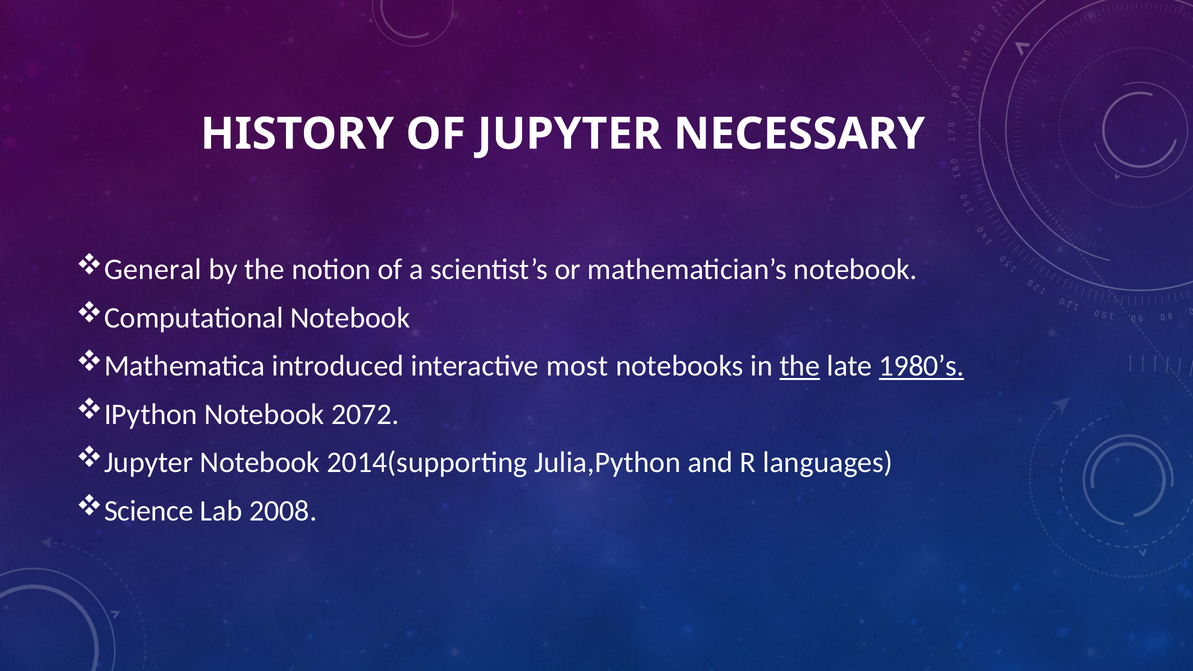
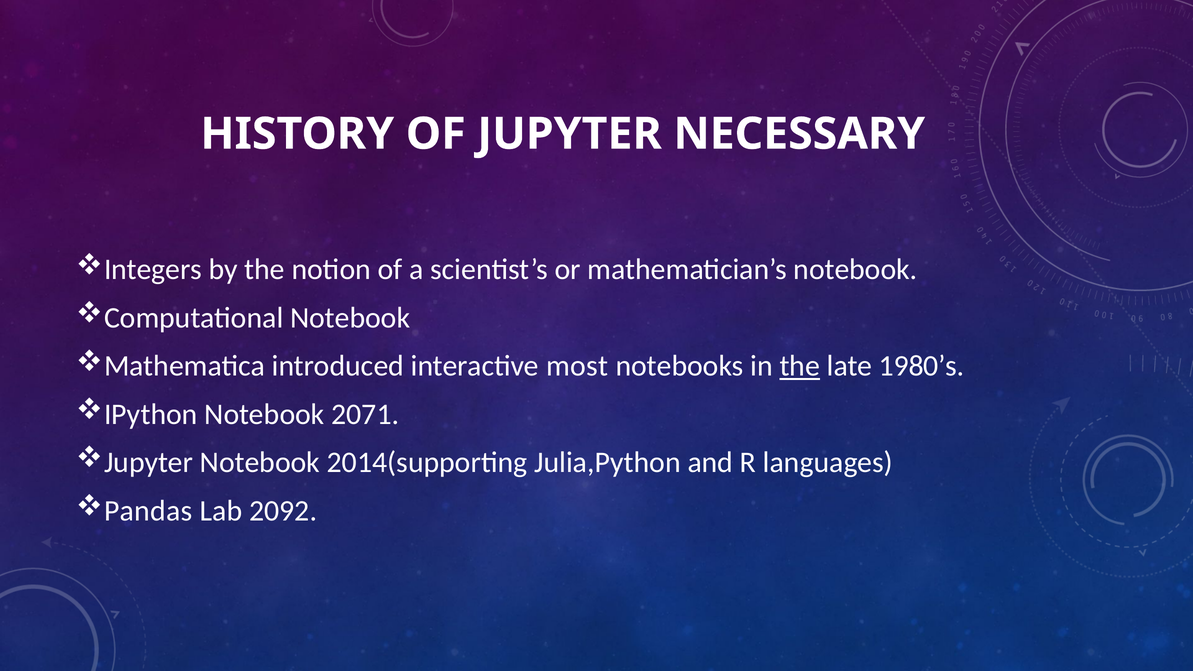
General: General -> Integers (153, 270)
1980’s underline: present -> none (922, 366)
2072: 2072 -> 2071 (365, 414)
Science: Science -> Pandas (148, 511)
2008: 2008 -> 2092 (283, 511)
